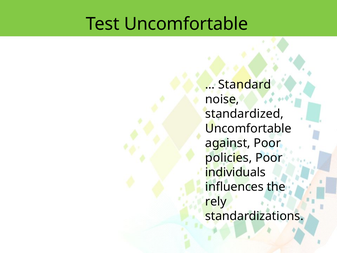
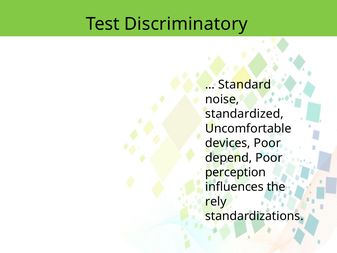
Test Uncomfortable: Uncomfortable -> Discriminatory (186, 24)
against: against -> devices (228, 143)
policies: policies -> depend (229, 158)
individuals: individuals -> perception (235, 172)
